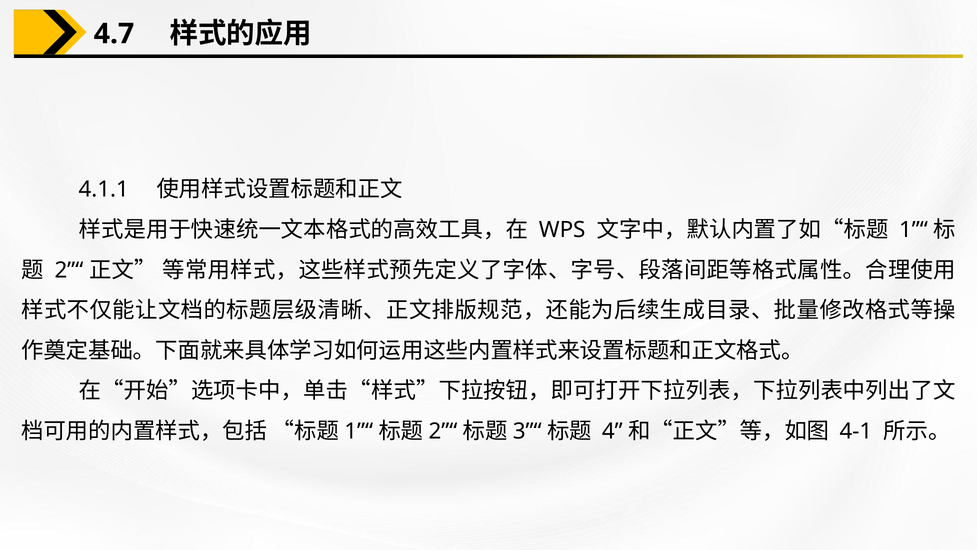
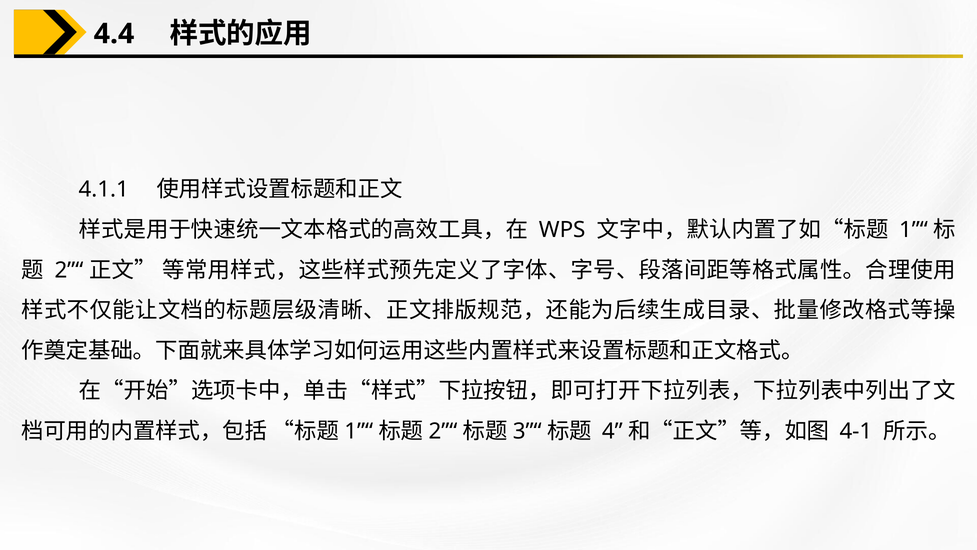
4.7: 4.7 -> 4.4 (114, 34)
